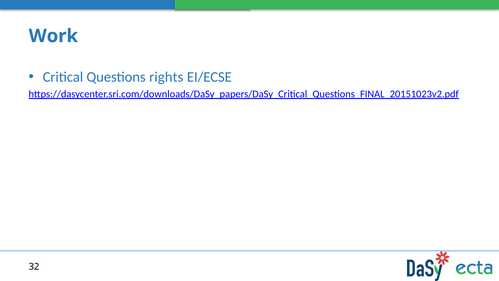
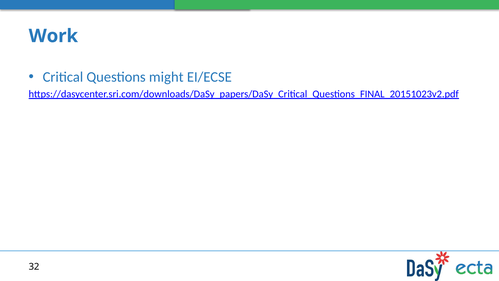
rights: rights -> might (166, 77)
